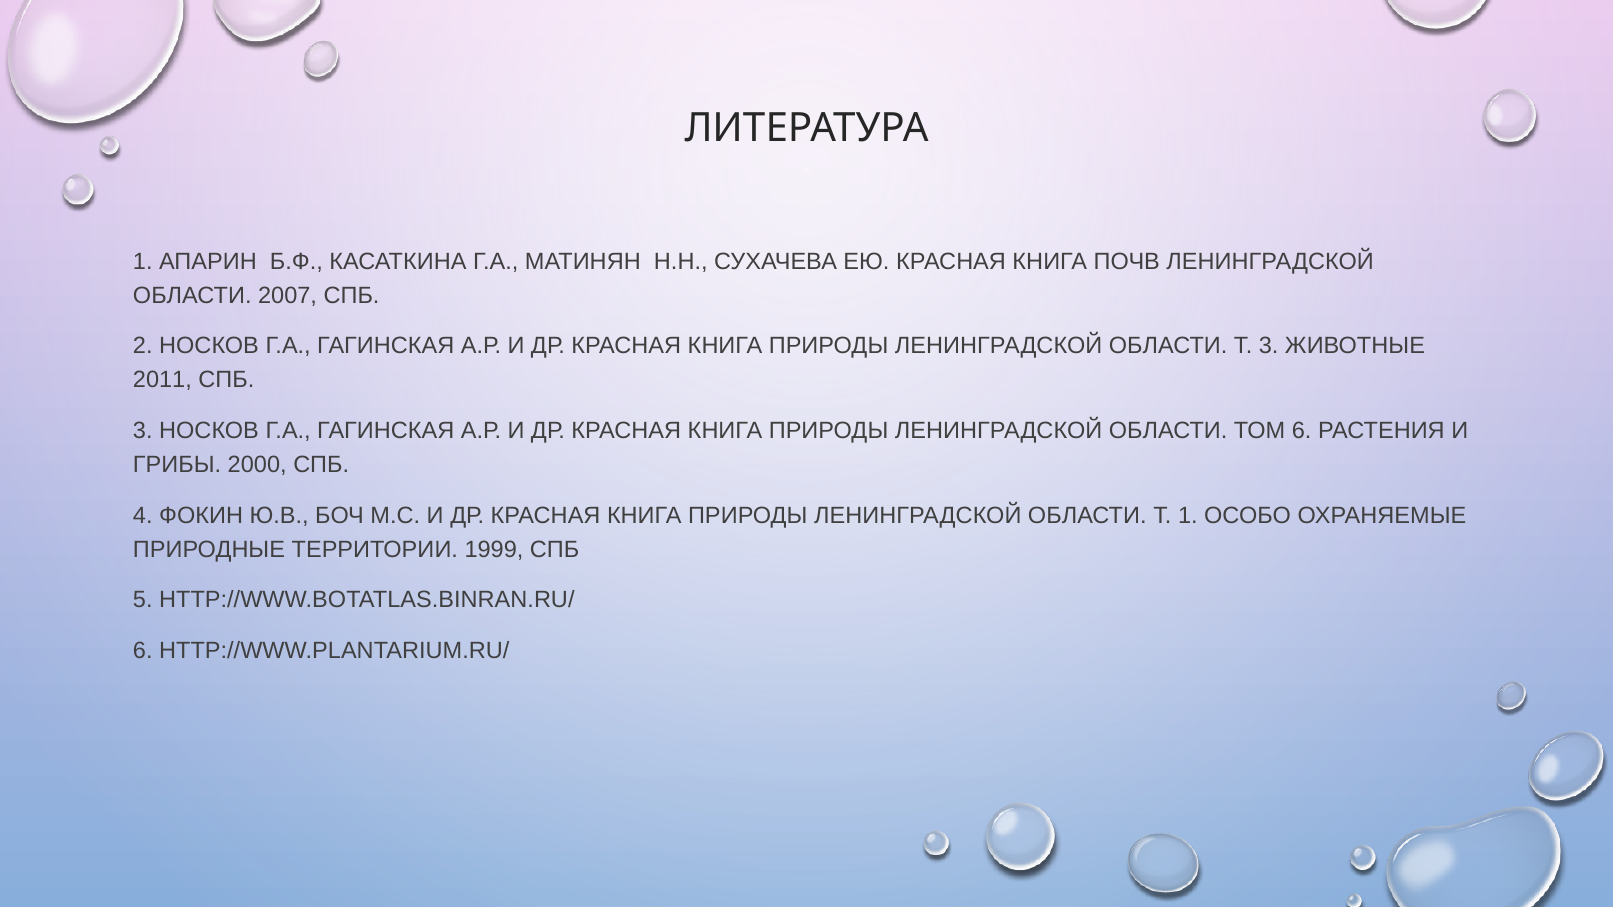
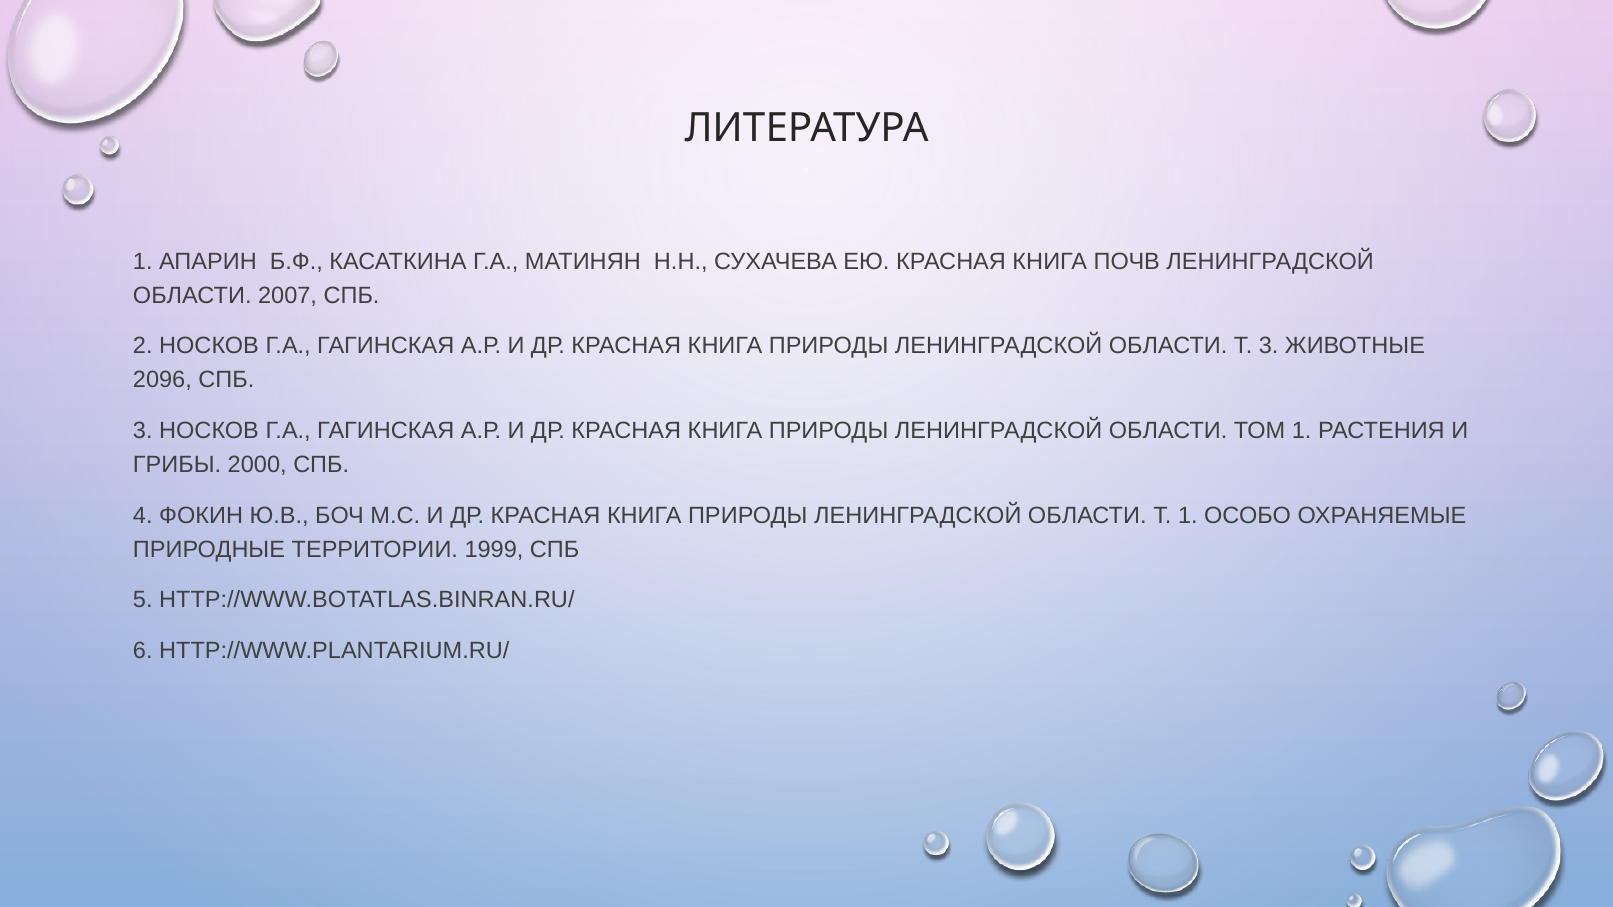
2011: 2011 -> 2096 (162, 380)
ТОМ 6: 6 -> 1 (1302, 431)
